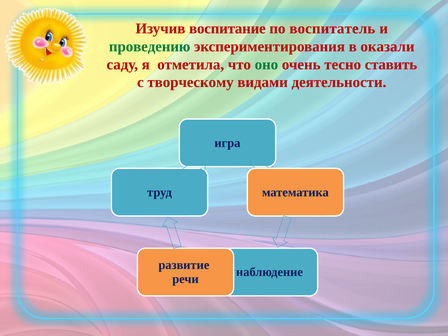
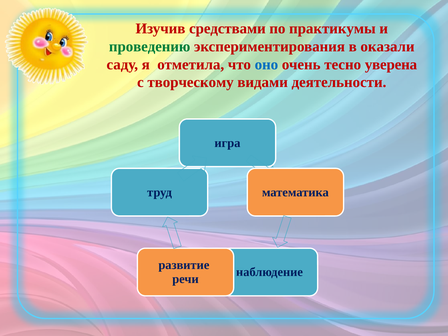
воспитание: воспитание -> средствами (227, 29)
воспитатель: воспитатель -> практикумы (332, 29)
оно colour: green -> blue (266, 64)
ставить: ставить -> уверена (391, 64)
